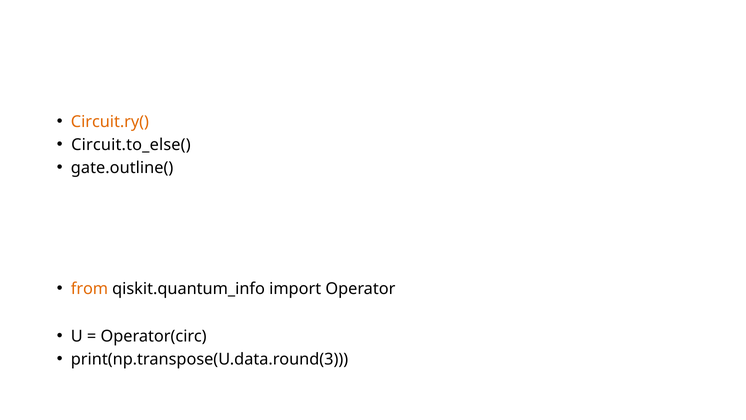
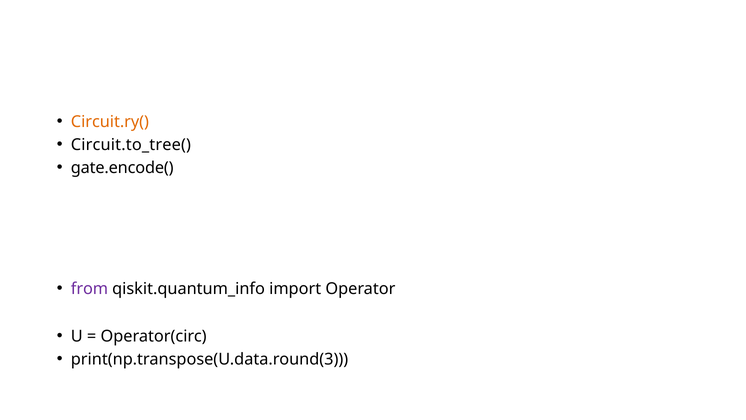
Circuit.to_else(: Circuit.to_else( -> Circuit.to_tree( (131, 145)
gate.outline(: gate.outline( -> gate.encode( (122, 167)
from colour: orange -> purple (89, 289)
